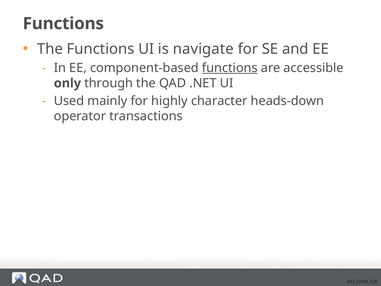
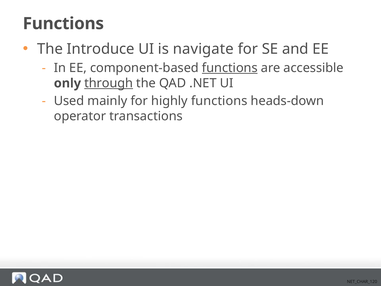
The Functions: Functions -> Introduce (101, 49)
through underline: none -> present (109, 83)
highly character: character -> functions (219, 101)
